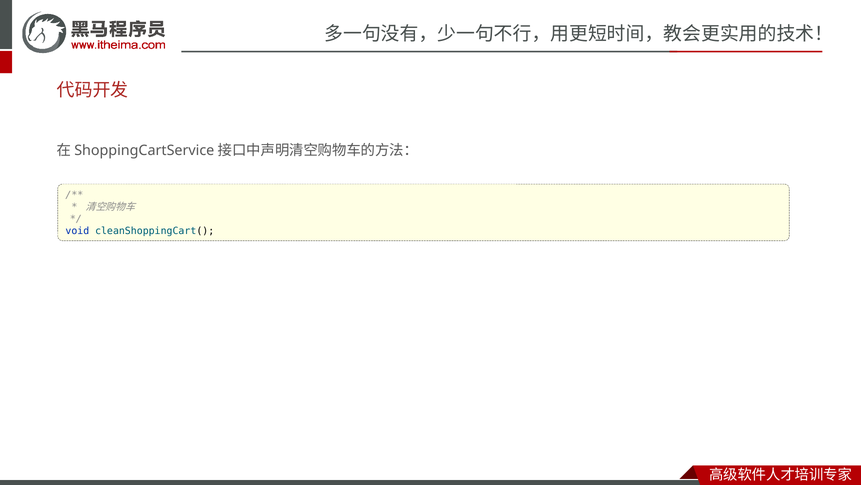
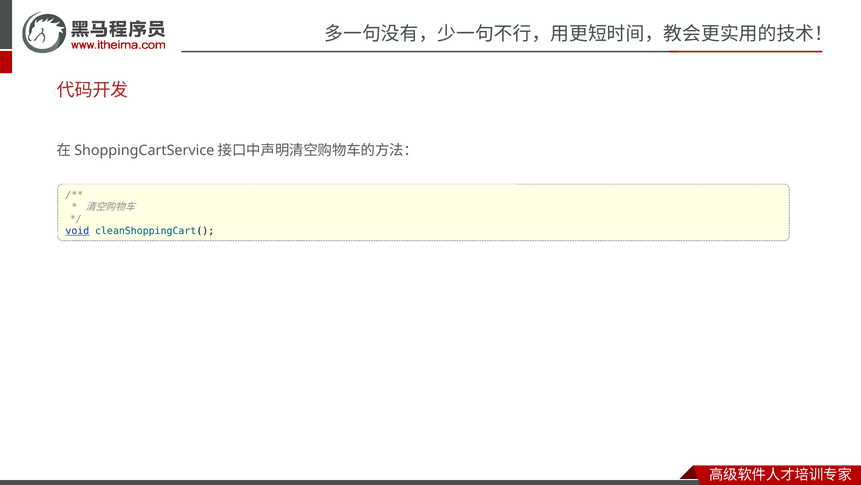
void underline: none -> present (77, 230)
